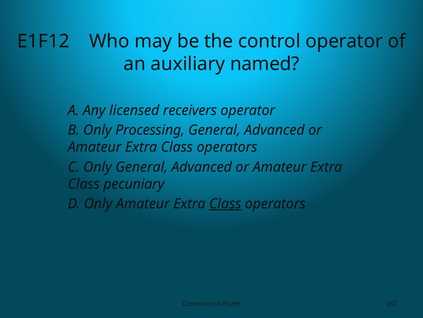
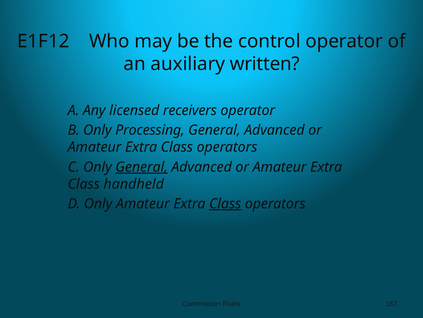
named: named -> written (265, 64)
General underline: none -> present (142, 167)
pecuniary: pecuniary -> handheld (134, 184)
